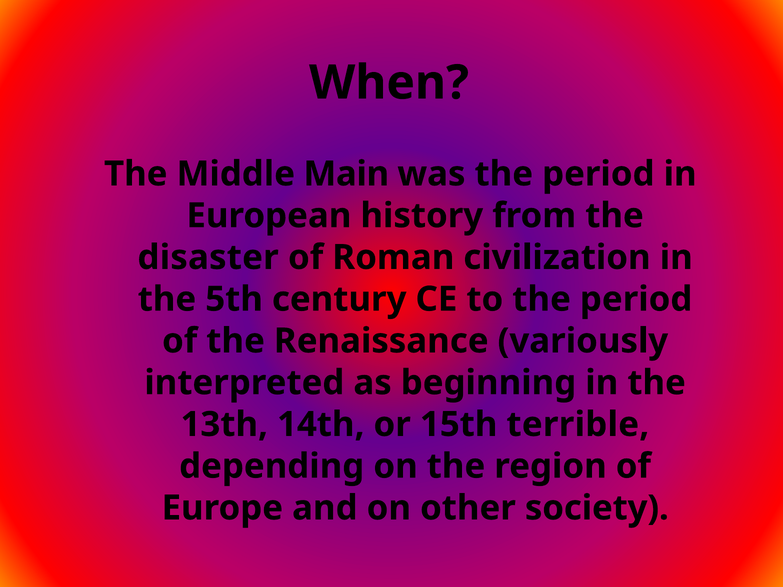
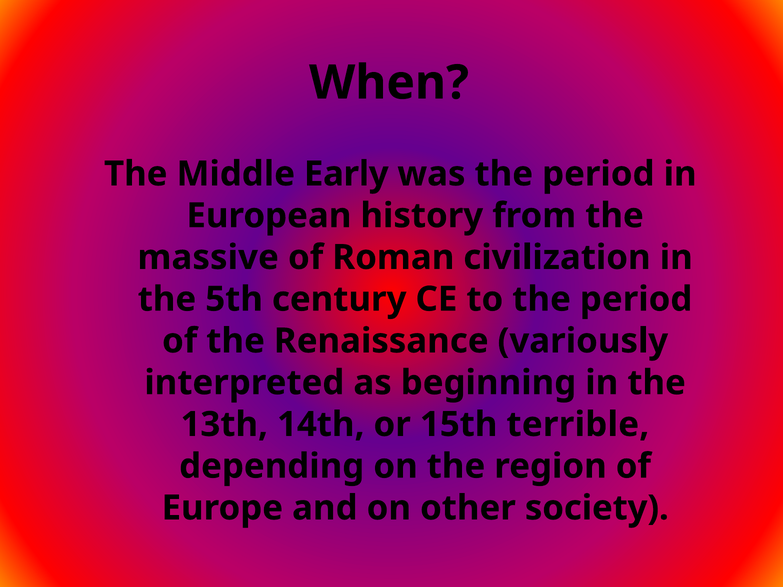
Main: Main -> Early (346, 174)
disaster: disaster -> massive (208, 258)
